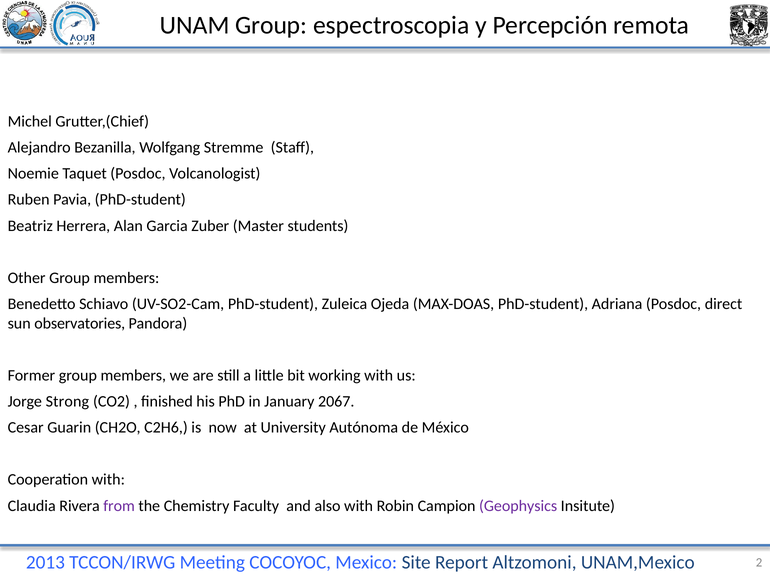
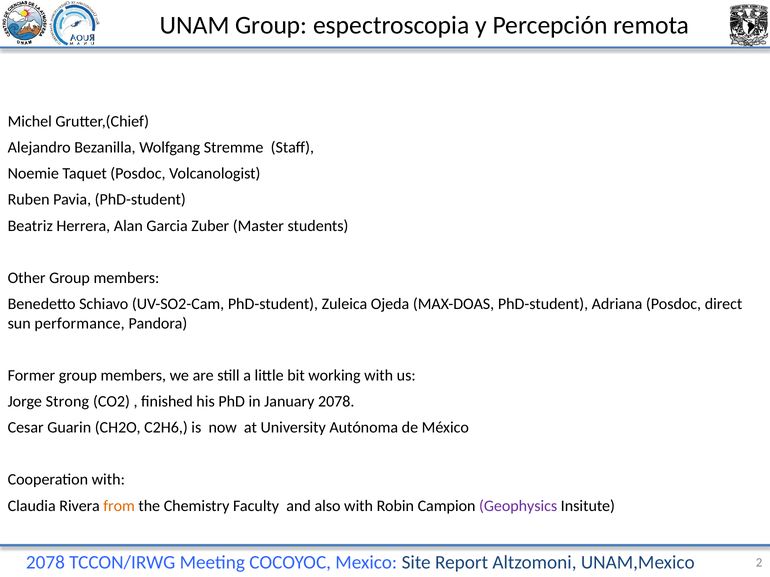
observatories: observatories -> performance (80, 324)
January 2067: 2067 -> 2078 (336, 402)
from colour: purple -> orange (119, 506)
2013: 2013 -> 2078 (45, 563)
